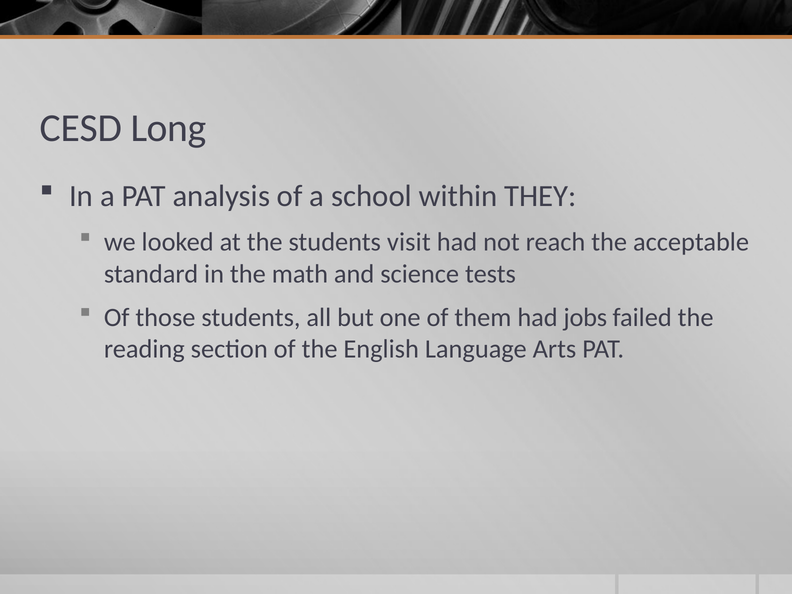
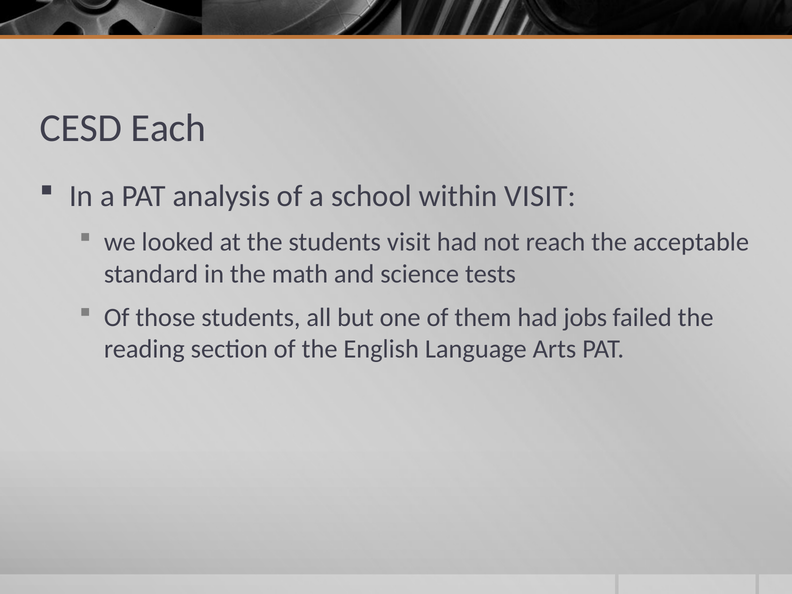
Long: Long -> Each (169, 128)
within THEY: THEY -> VISIT (540, 196)
